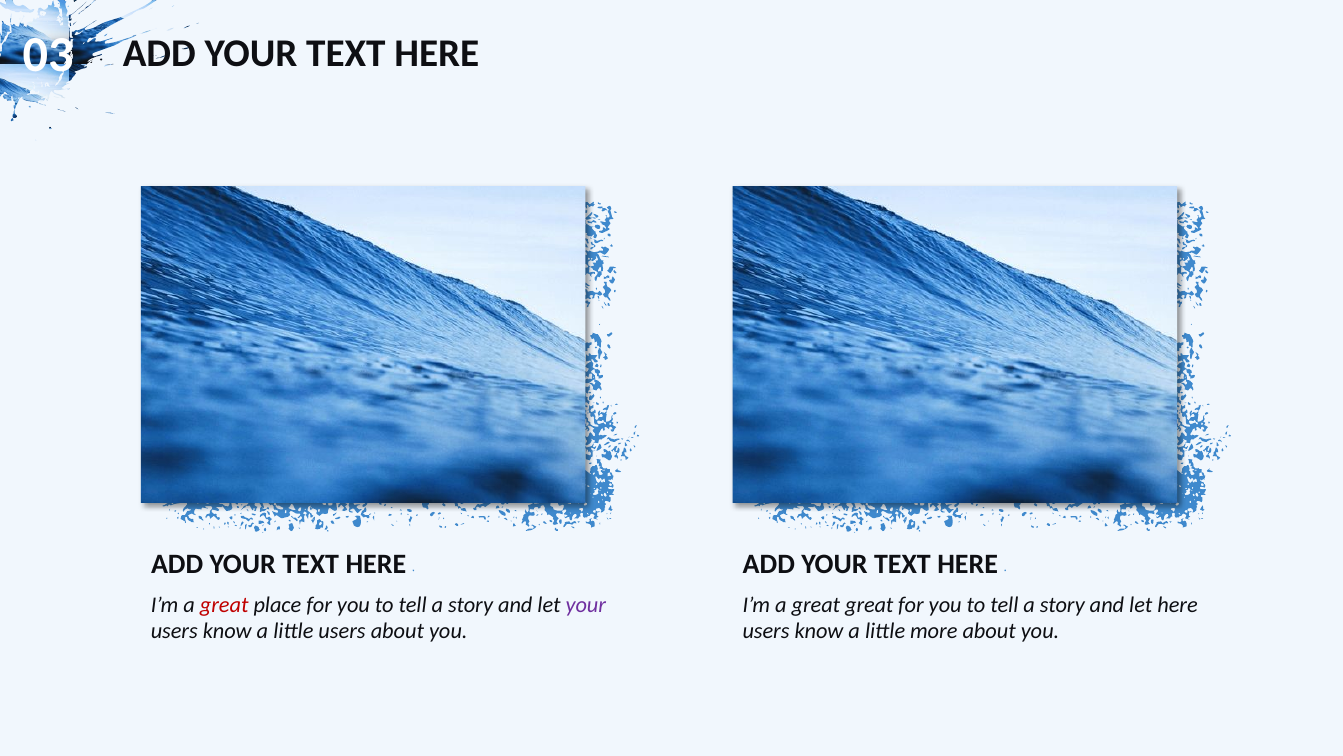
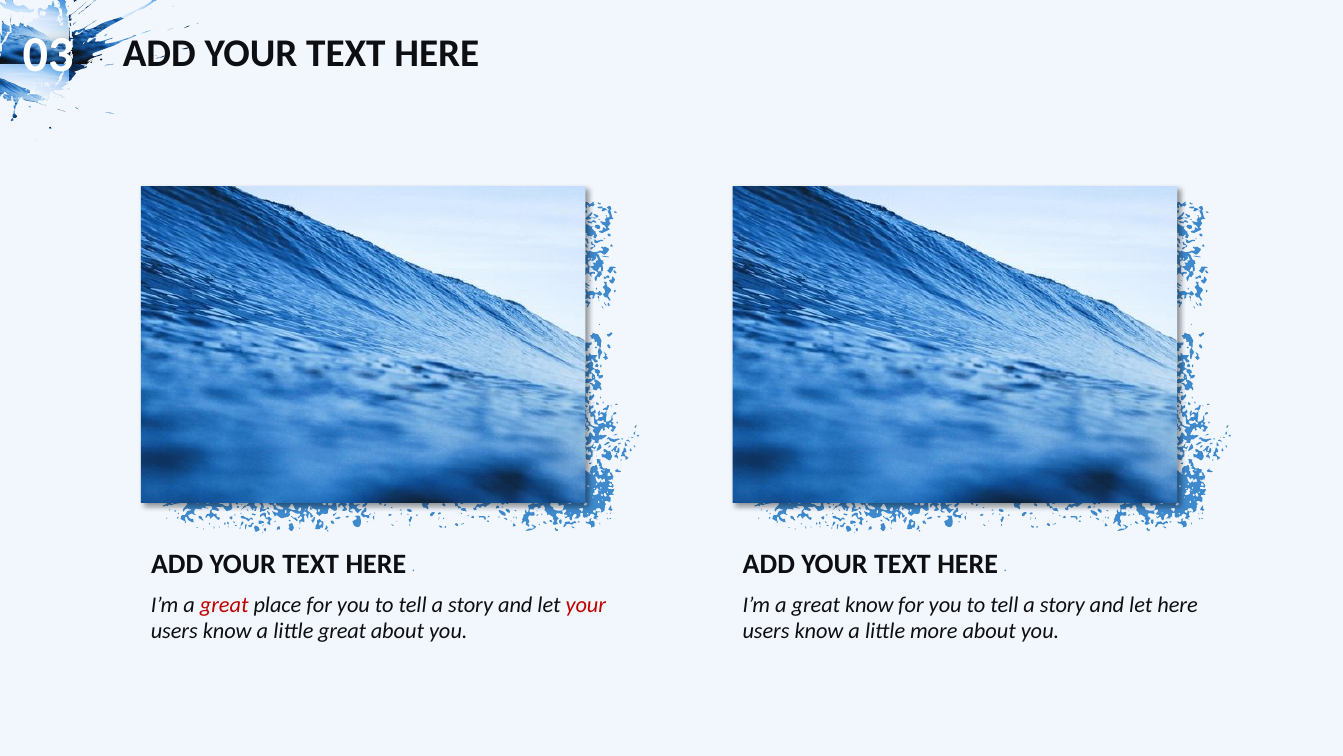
your colour: purple -> red (586, 604)
great great: great -> know (869, 604)
little users: users -> great (342, 631)
